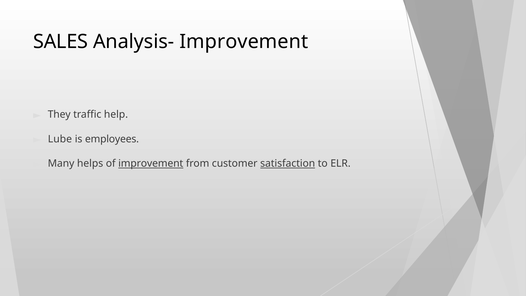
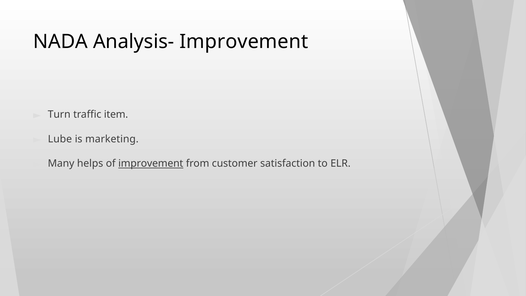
SALES: SALES -> NADA (61, 41)
They: They -> Turn (59, 114)
help: help -> item (116, 114)
employees: employees -> marketing (112, 139)
satisfaction underline: present -> none (288, 164)
